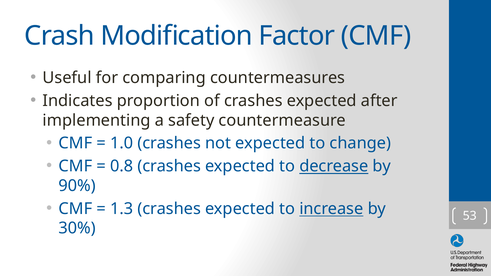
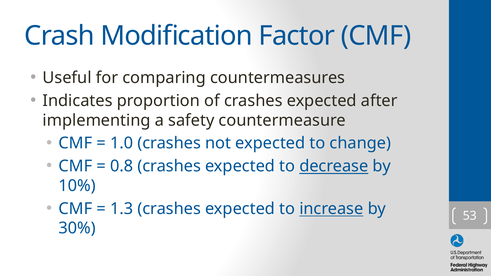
90%: 90% -> 10% (77, 186)
